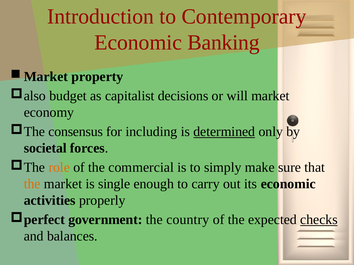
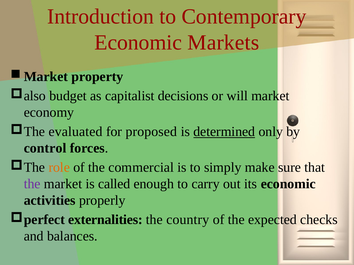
Banking: Banking -> Markets (223, 43)
consensus: consensus -> evaluated (76, 132)
including: including -> proposed (151, 132)
societal: societal -> control (45, 148)
the colour: orange -> purple (32, 184)
single: single -> called (114, 184)
government: government -> externalities (105, 220)
checks underline: present -> none (319, 220)
